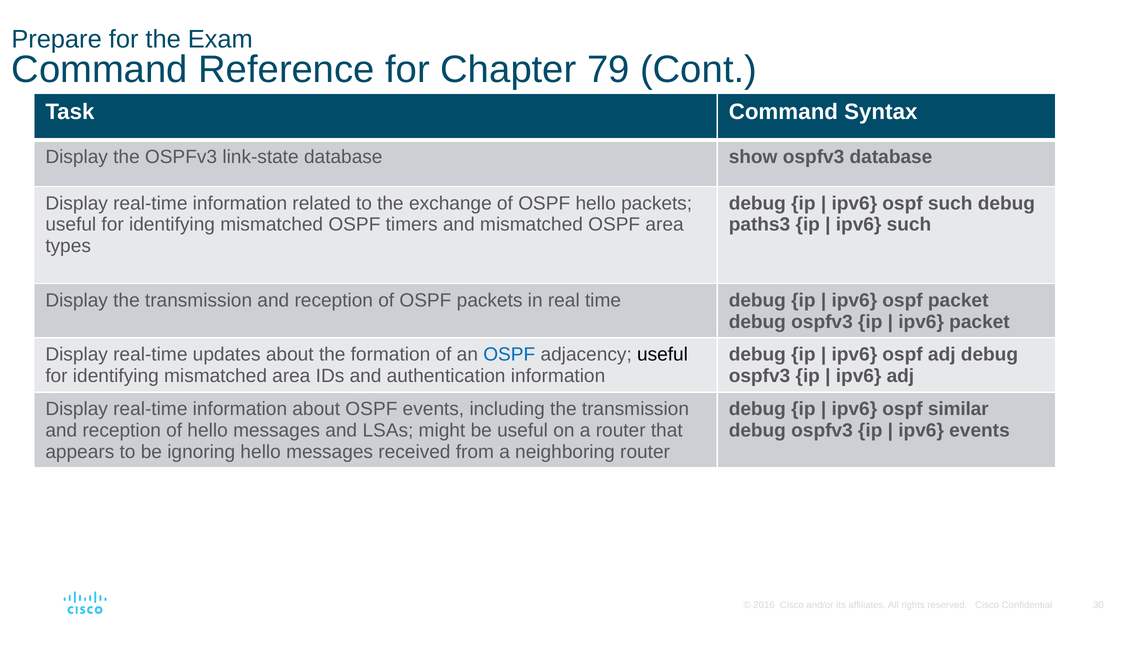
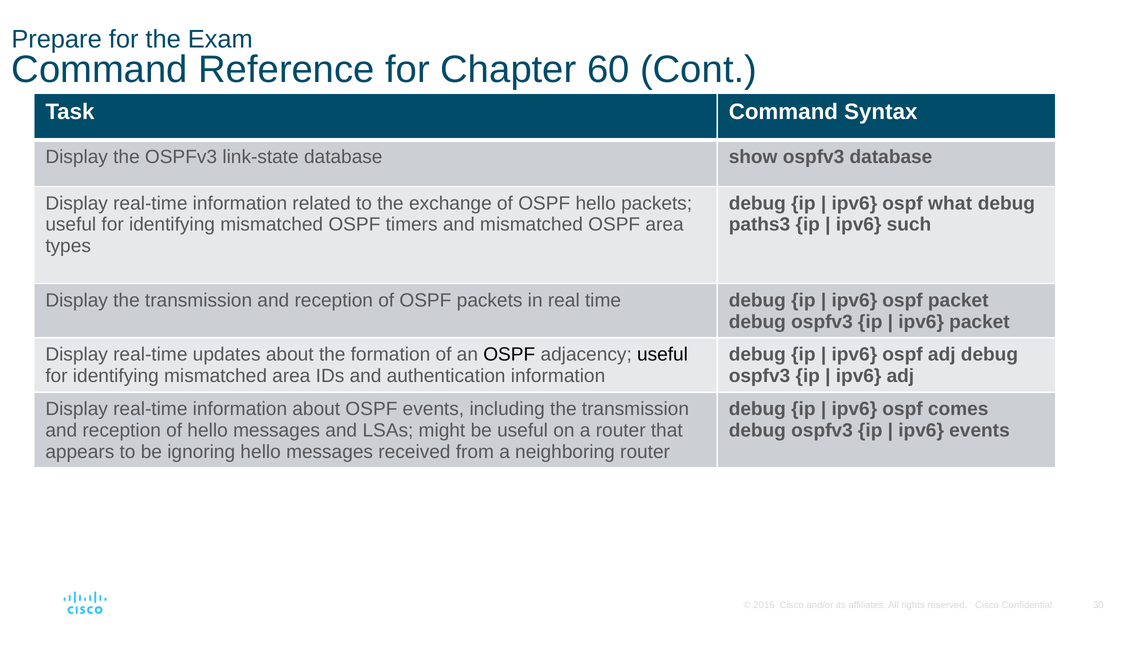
79: 79 -> 60 (608, 70)
ospf such: such -> what (950, 203)
OSPF colour: blue -> black (509, 355)
similar: similar -> comes (958, 409)
